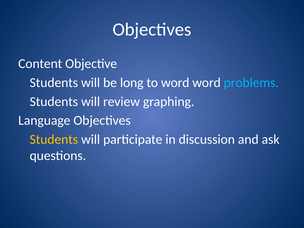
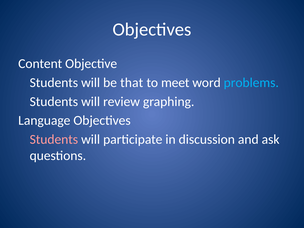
long: long -> that (132, 83)
to word: word -> meet (175, 83)
Students colour: yellow -> pink (54, 139)
